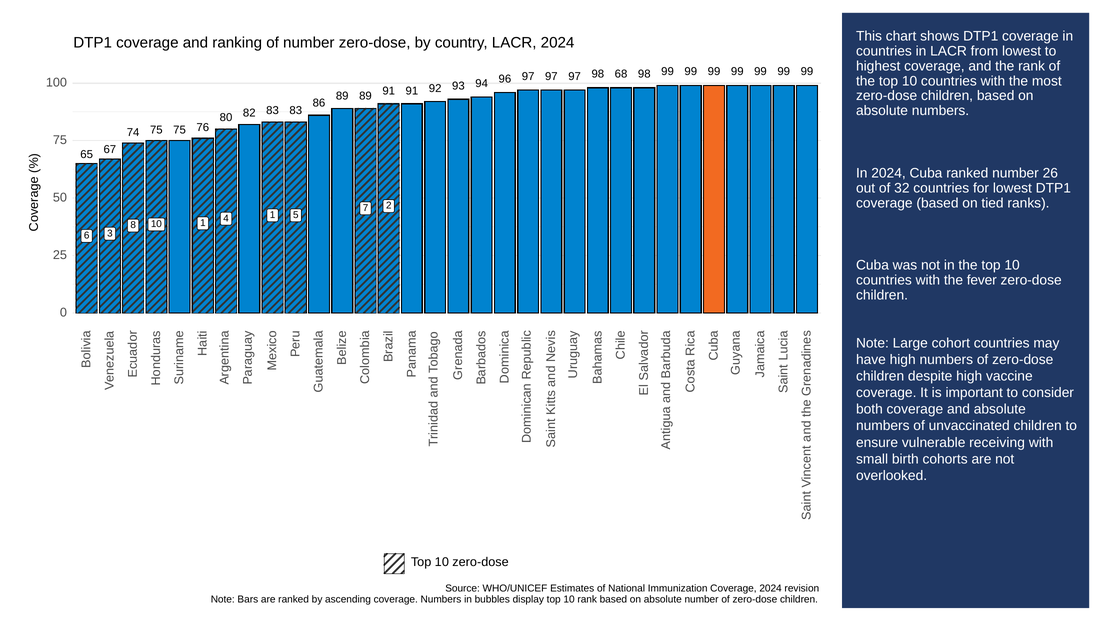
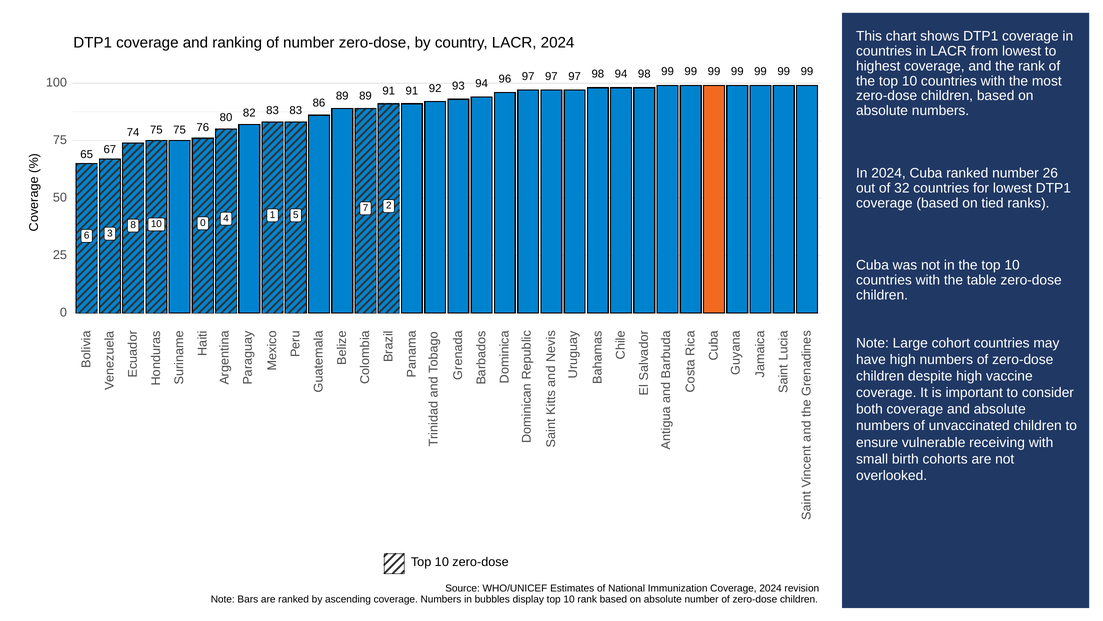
97 68: 68 -> 94 (621, 74)
10 1: 1 -> 0 (203, 223)
fever: fever -> table (982, 280)
